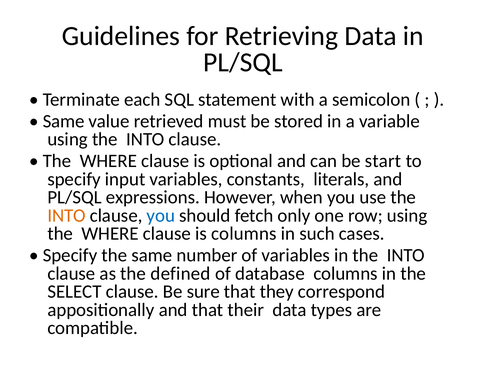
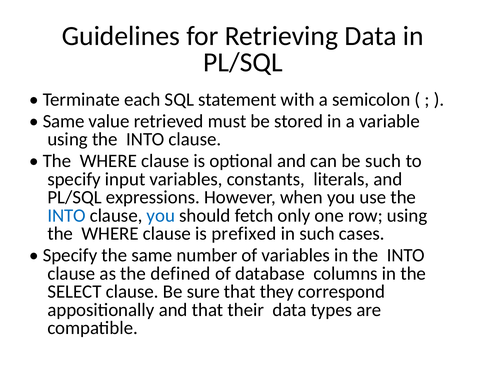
be start: start -> such (383, 161)
INTO colour: orange -> blue (67, 215)
is columns: columns -> prefixed (244, 233)
